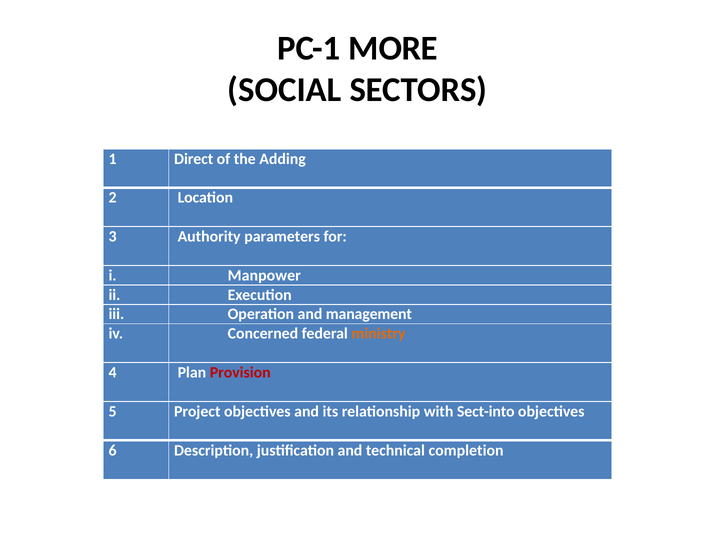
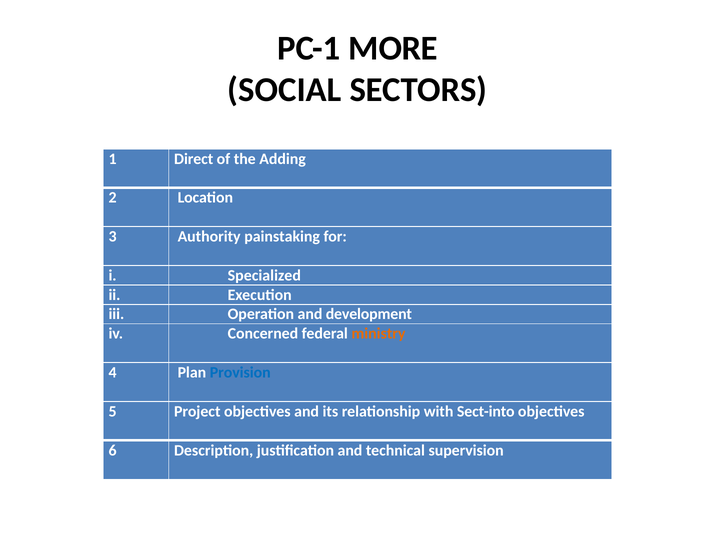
parameters: parameters -> painstaking (282, 237)
Manpower: Manpower -> Specialized (264, 275)
management: management -> development (369, 314)
Provision colour: red -> blue (240, 373)
completion: completion -> supervision (466, 450)
